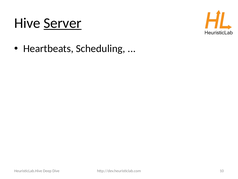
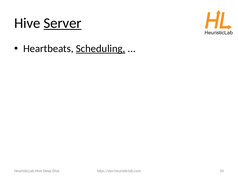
Scheduling underline: none -> present (101, 48)
